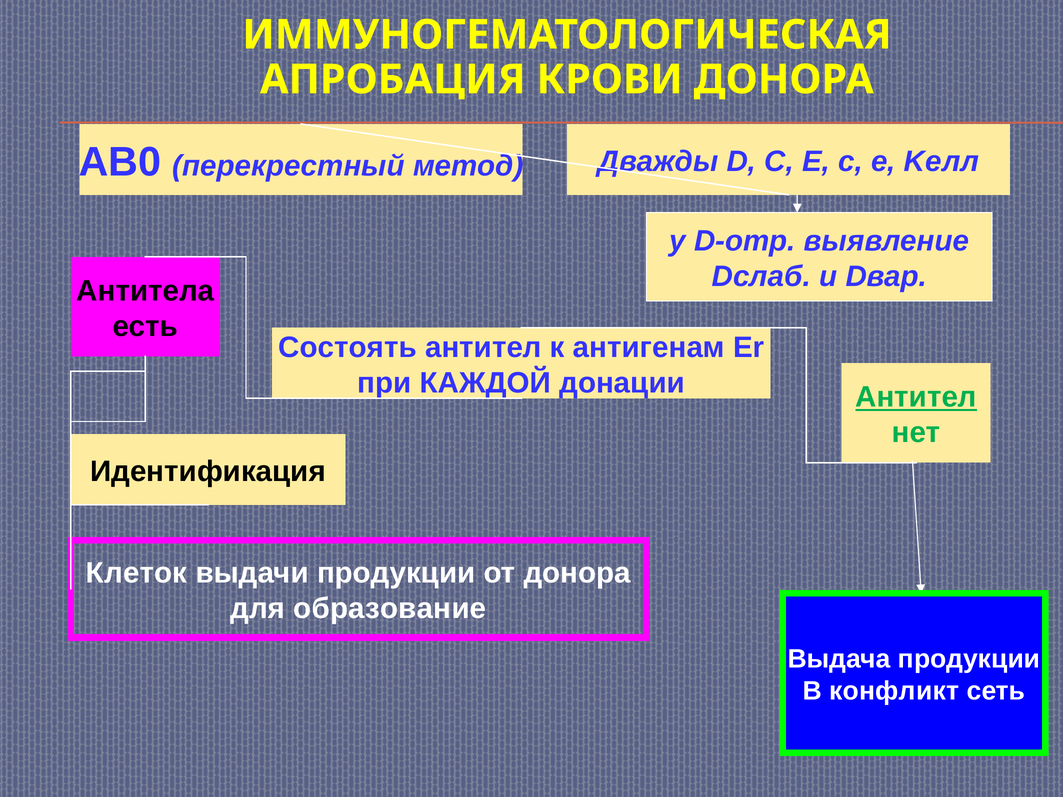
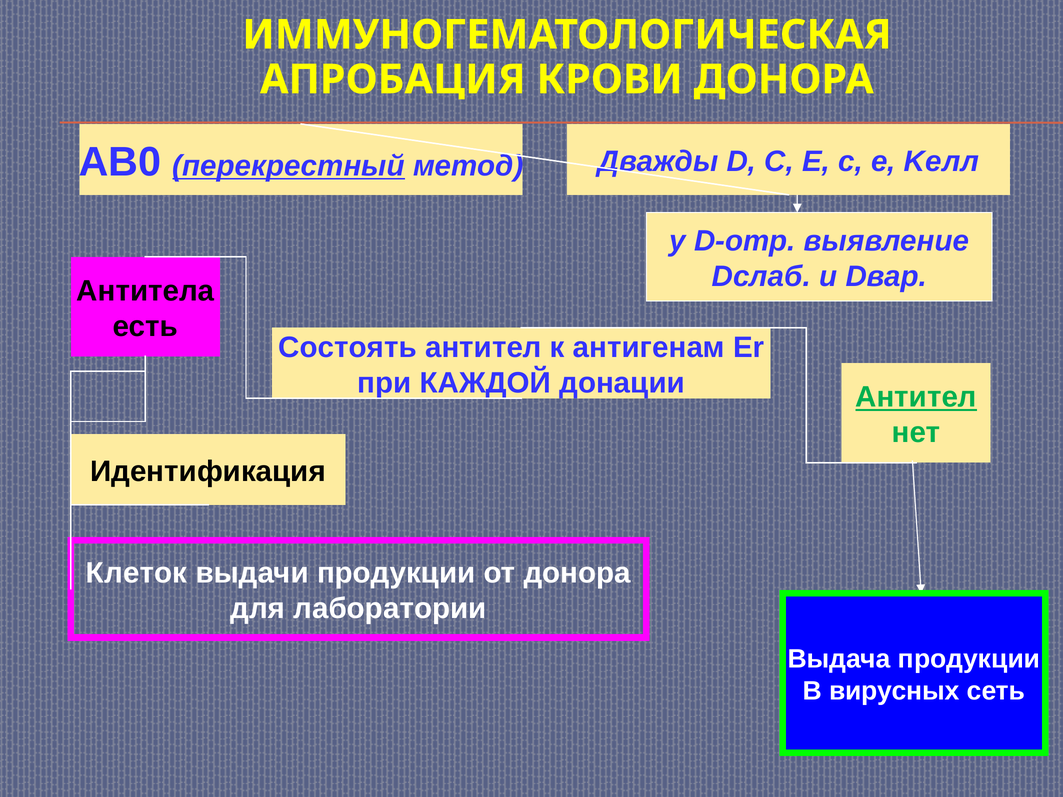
перекрестный underline: none -> present (289, 166)
образование: образование -> лаборатории (390, 609)
конфликт: конфликт -> вирусных (894, 691)
